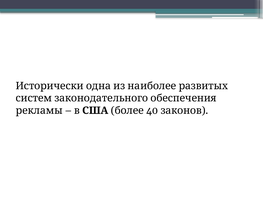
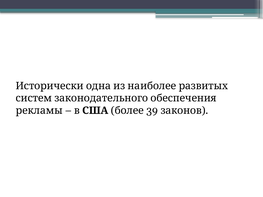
40: 40 -> 39 (152, 111)
